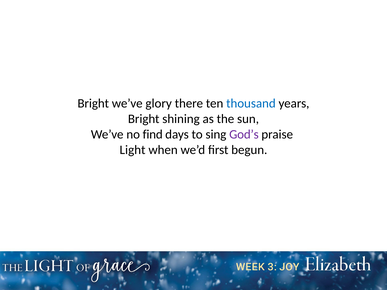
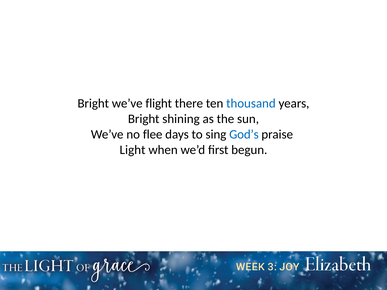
glory: glory -> flight (159, 104)
find: find -> flee (153, 135)
God’s colour: purple -> blue (244, 135)
